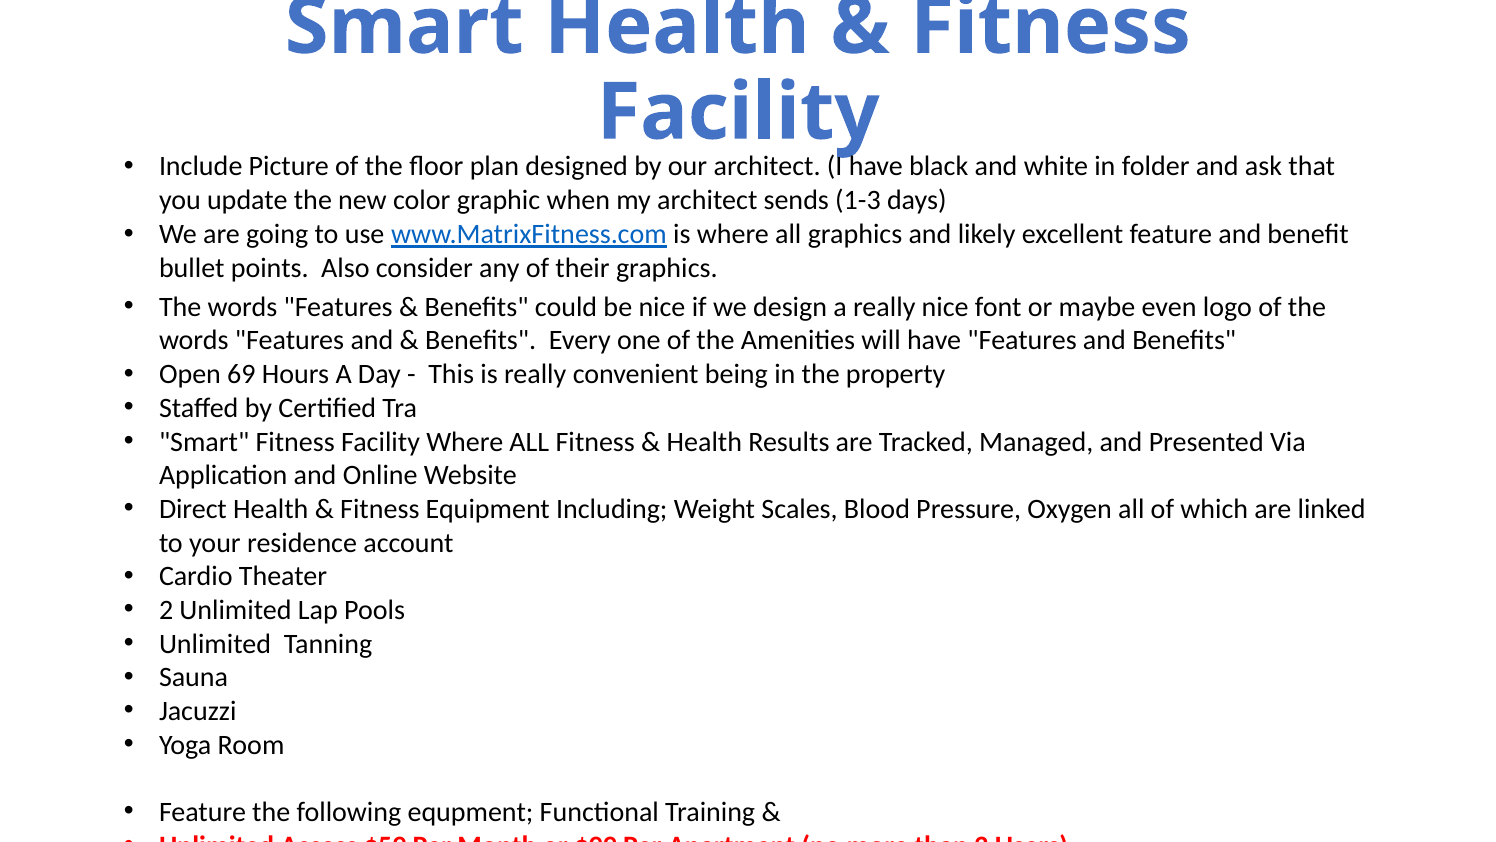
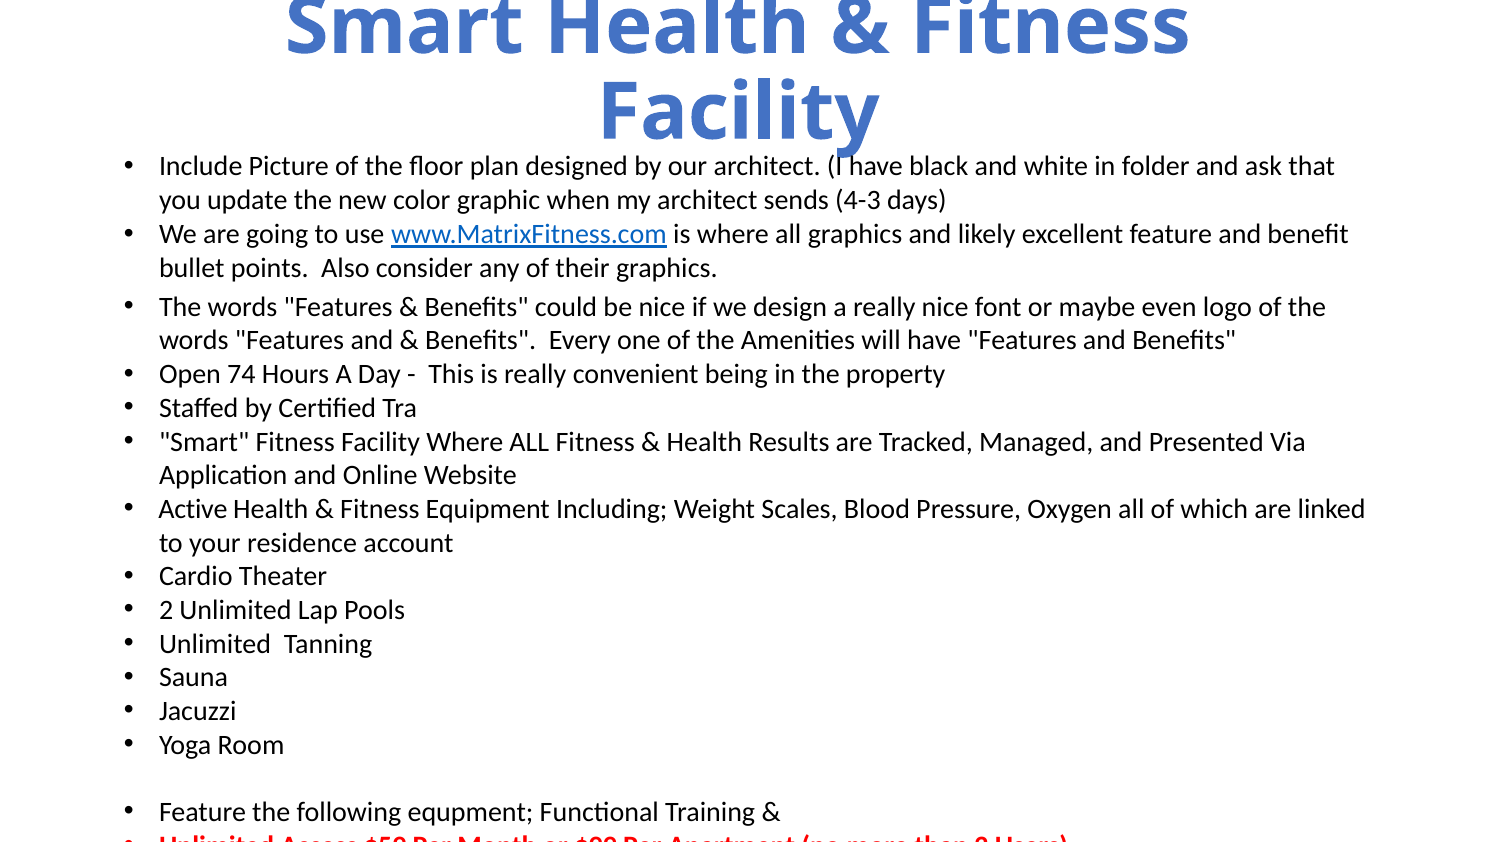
1-3: 1-3 -> 4-3 (858, 200)
69: 69 -> 74 (241, 374)
Direct: Direct -> Active (193, 509)
